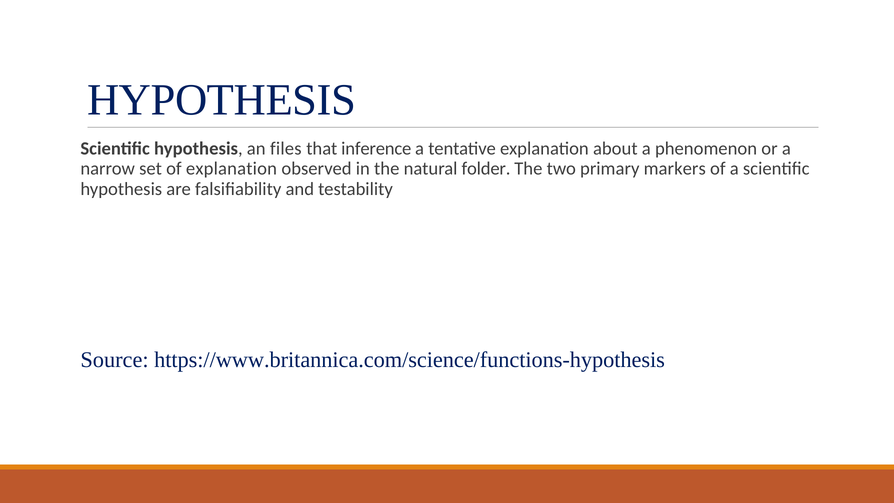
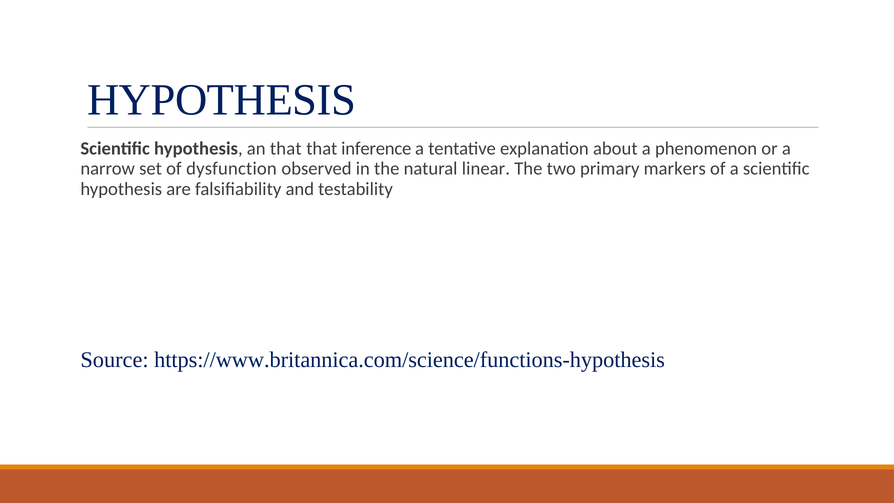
an files: files -> that (286, 149)
of explanation: explanation -> dysfunction (231, 169)
folder: folder -> linear (486, 169)
